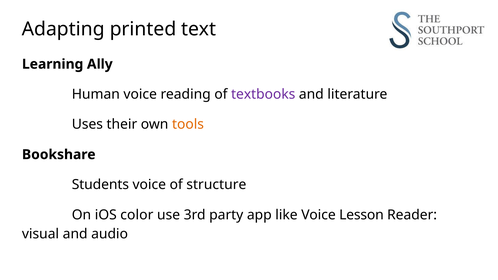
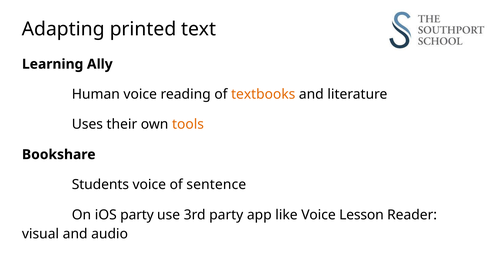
textbooks colour: purple -> orange (263, 94)
structure: structure -> sentence (216, 185)
iOS color: color -> party (137, 215)
